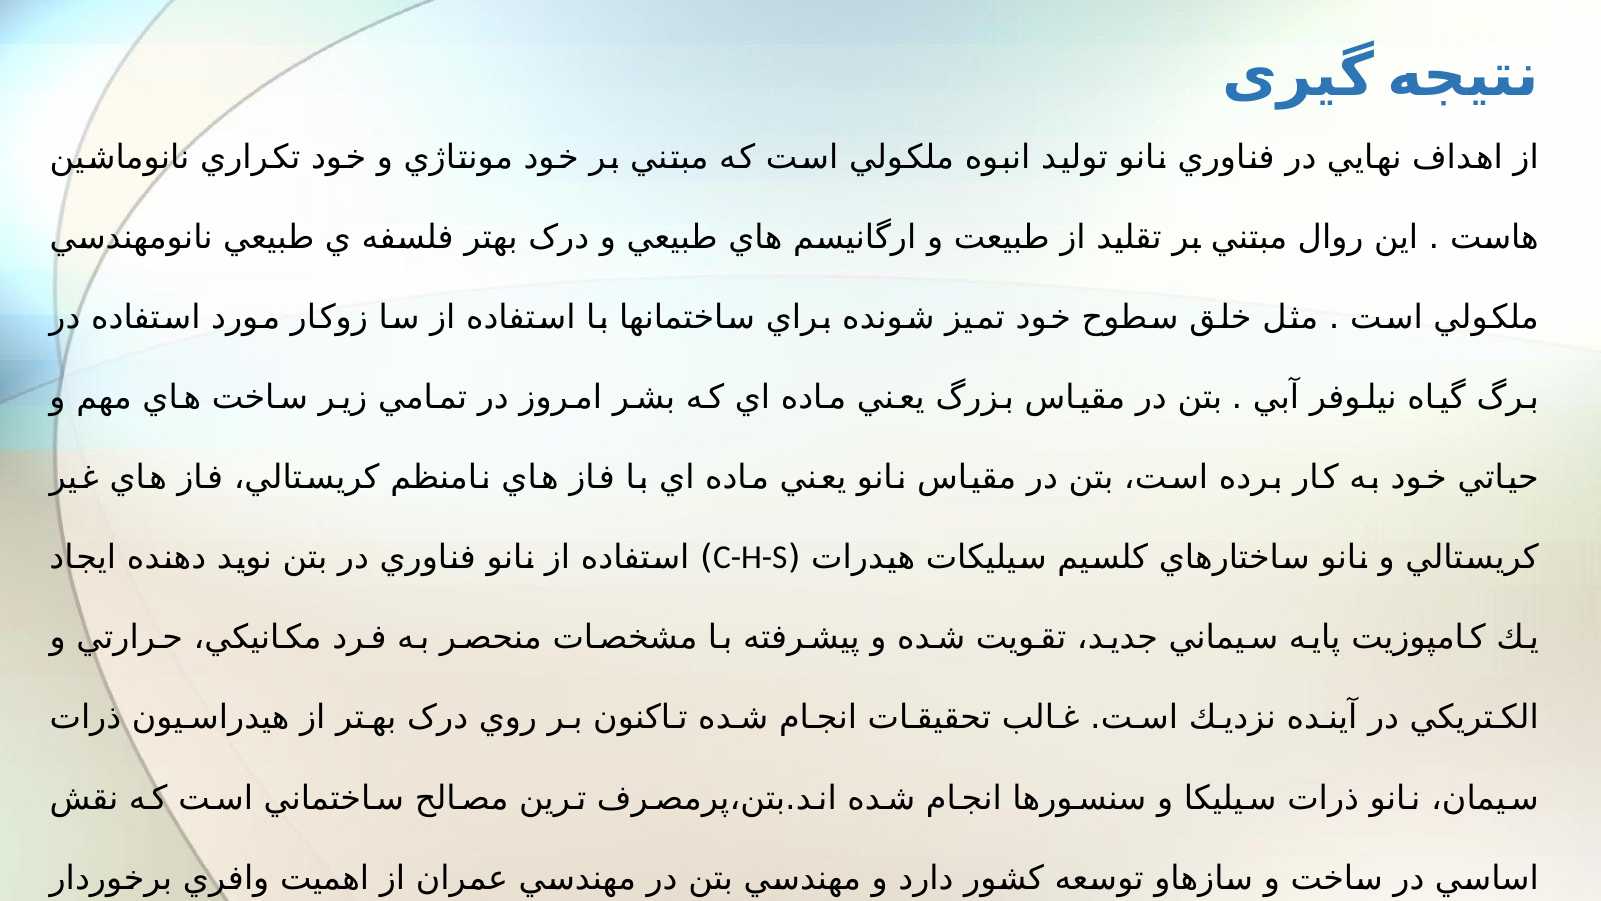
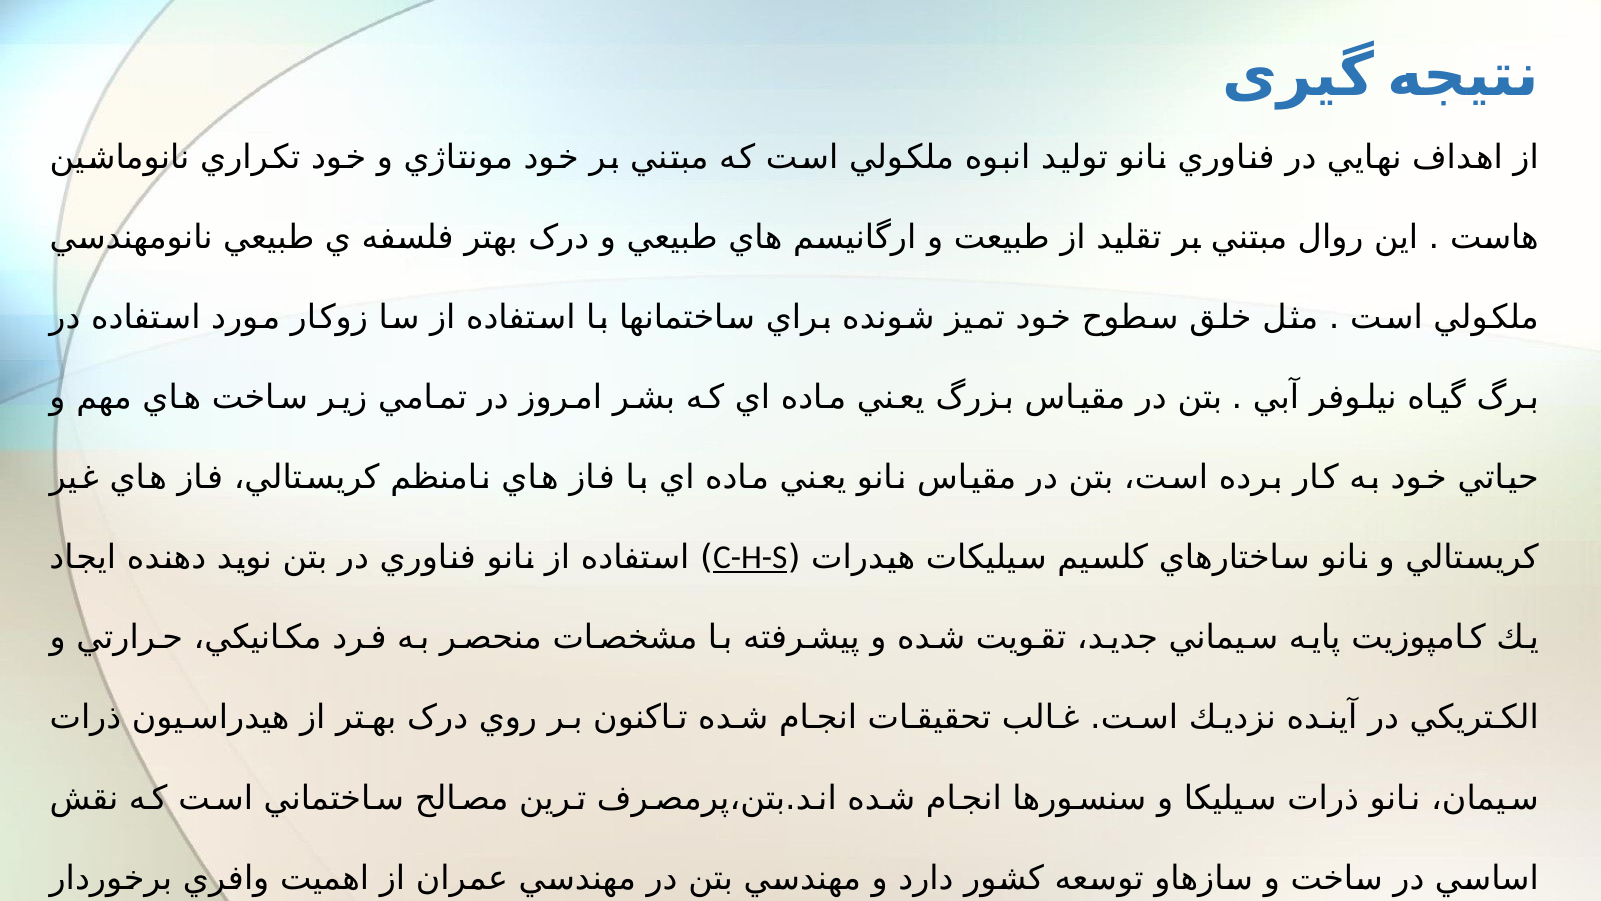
C-H-S underline: none -> present (750, 557)
